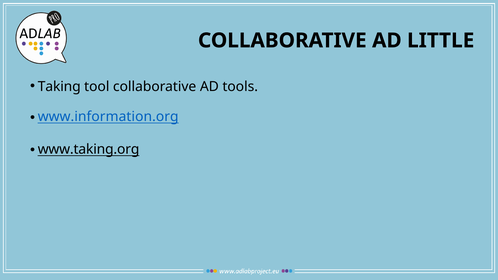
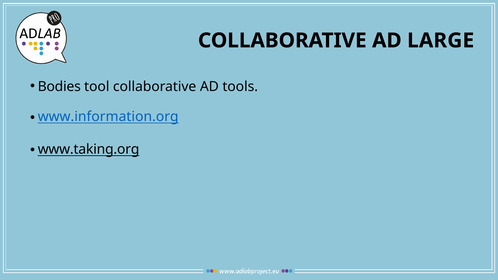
LITTLE: LITTLE -> LARGE (441, 41)
Taking: Taking -> Bodies (59, 87)
